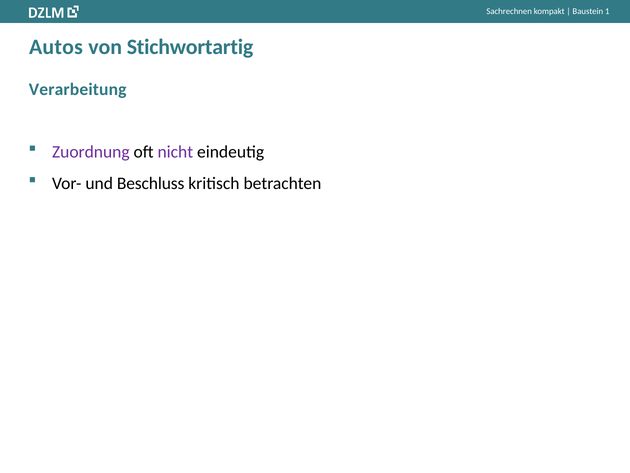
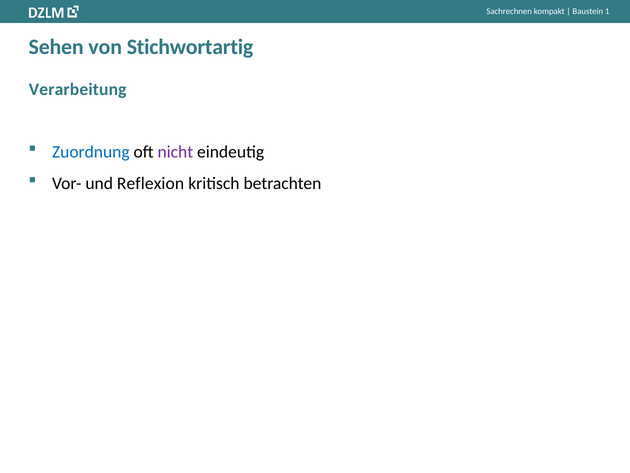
Autos: Autos -> Sehen (56, 47)
Zuordnung colour: purple -> blue (91, 152)
Beschluss: Beschluss -> Reflexion (151, 183)
